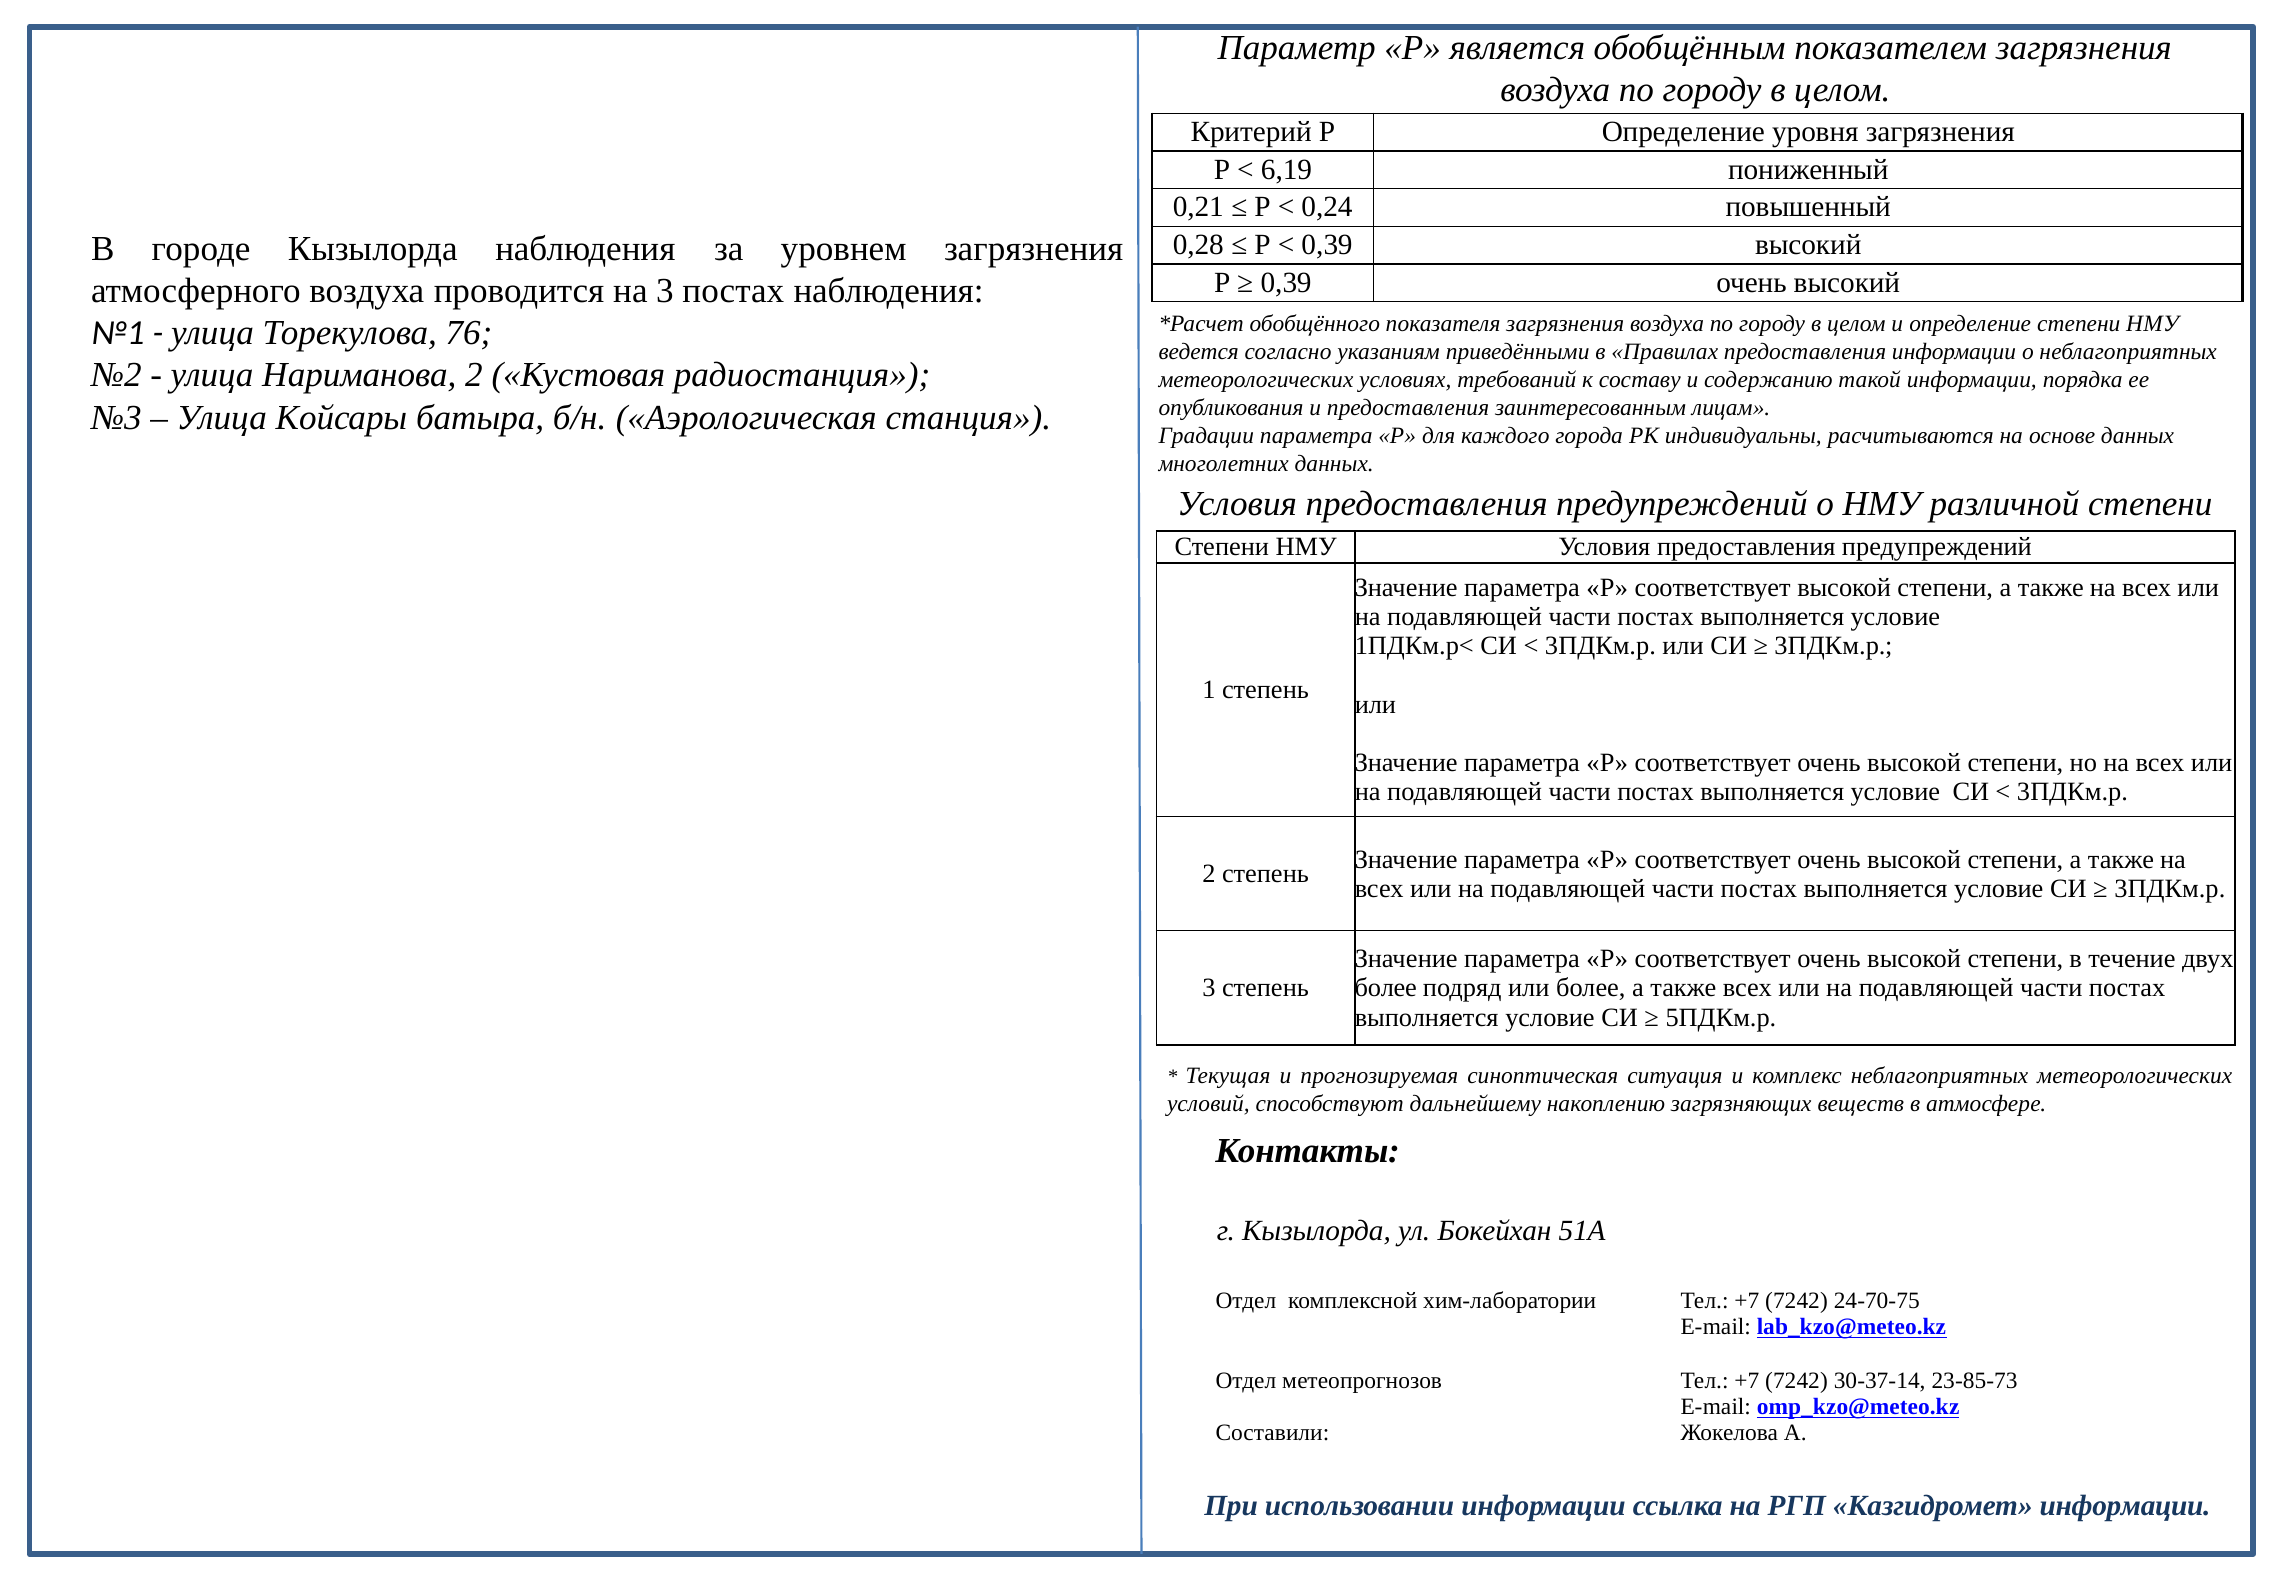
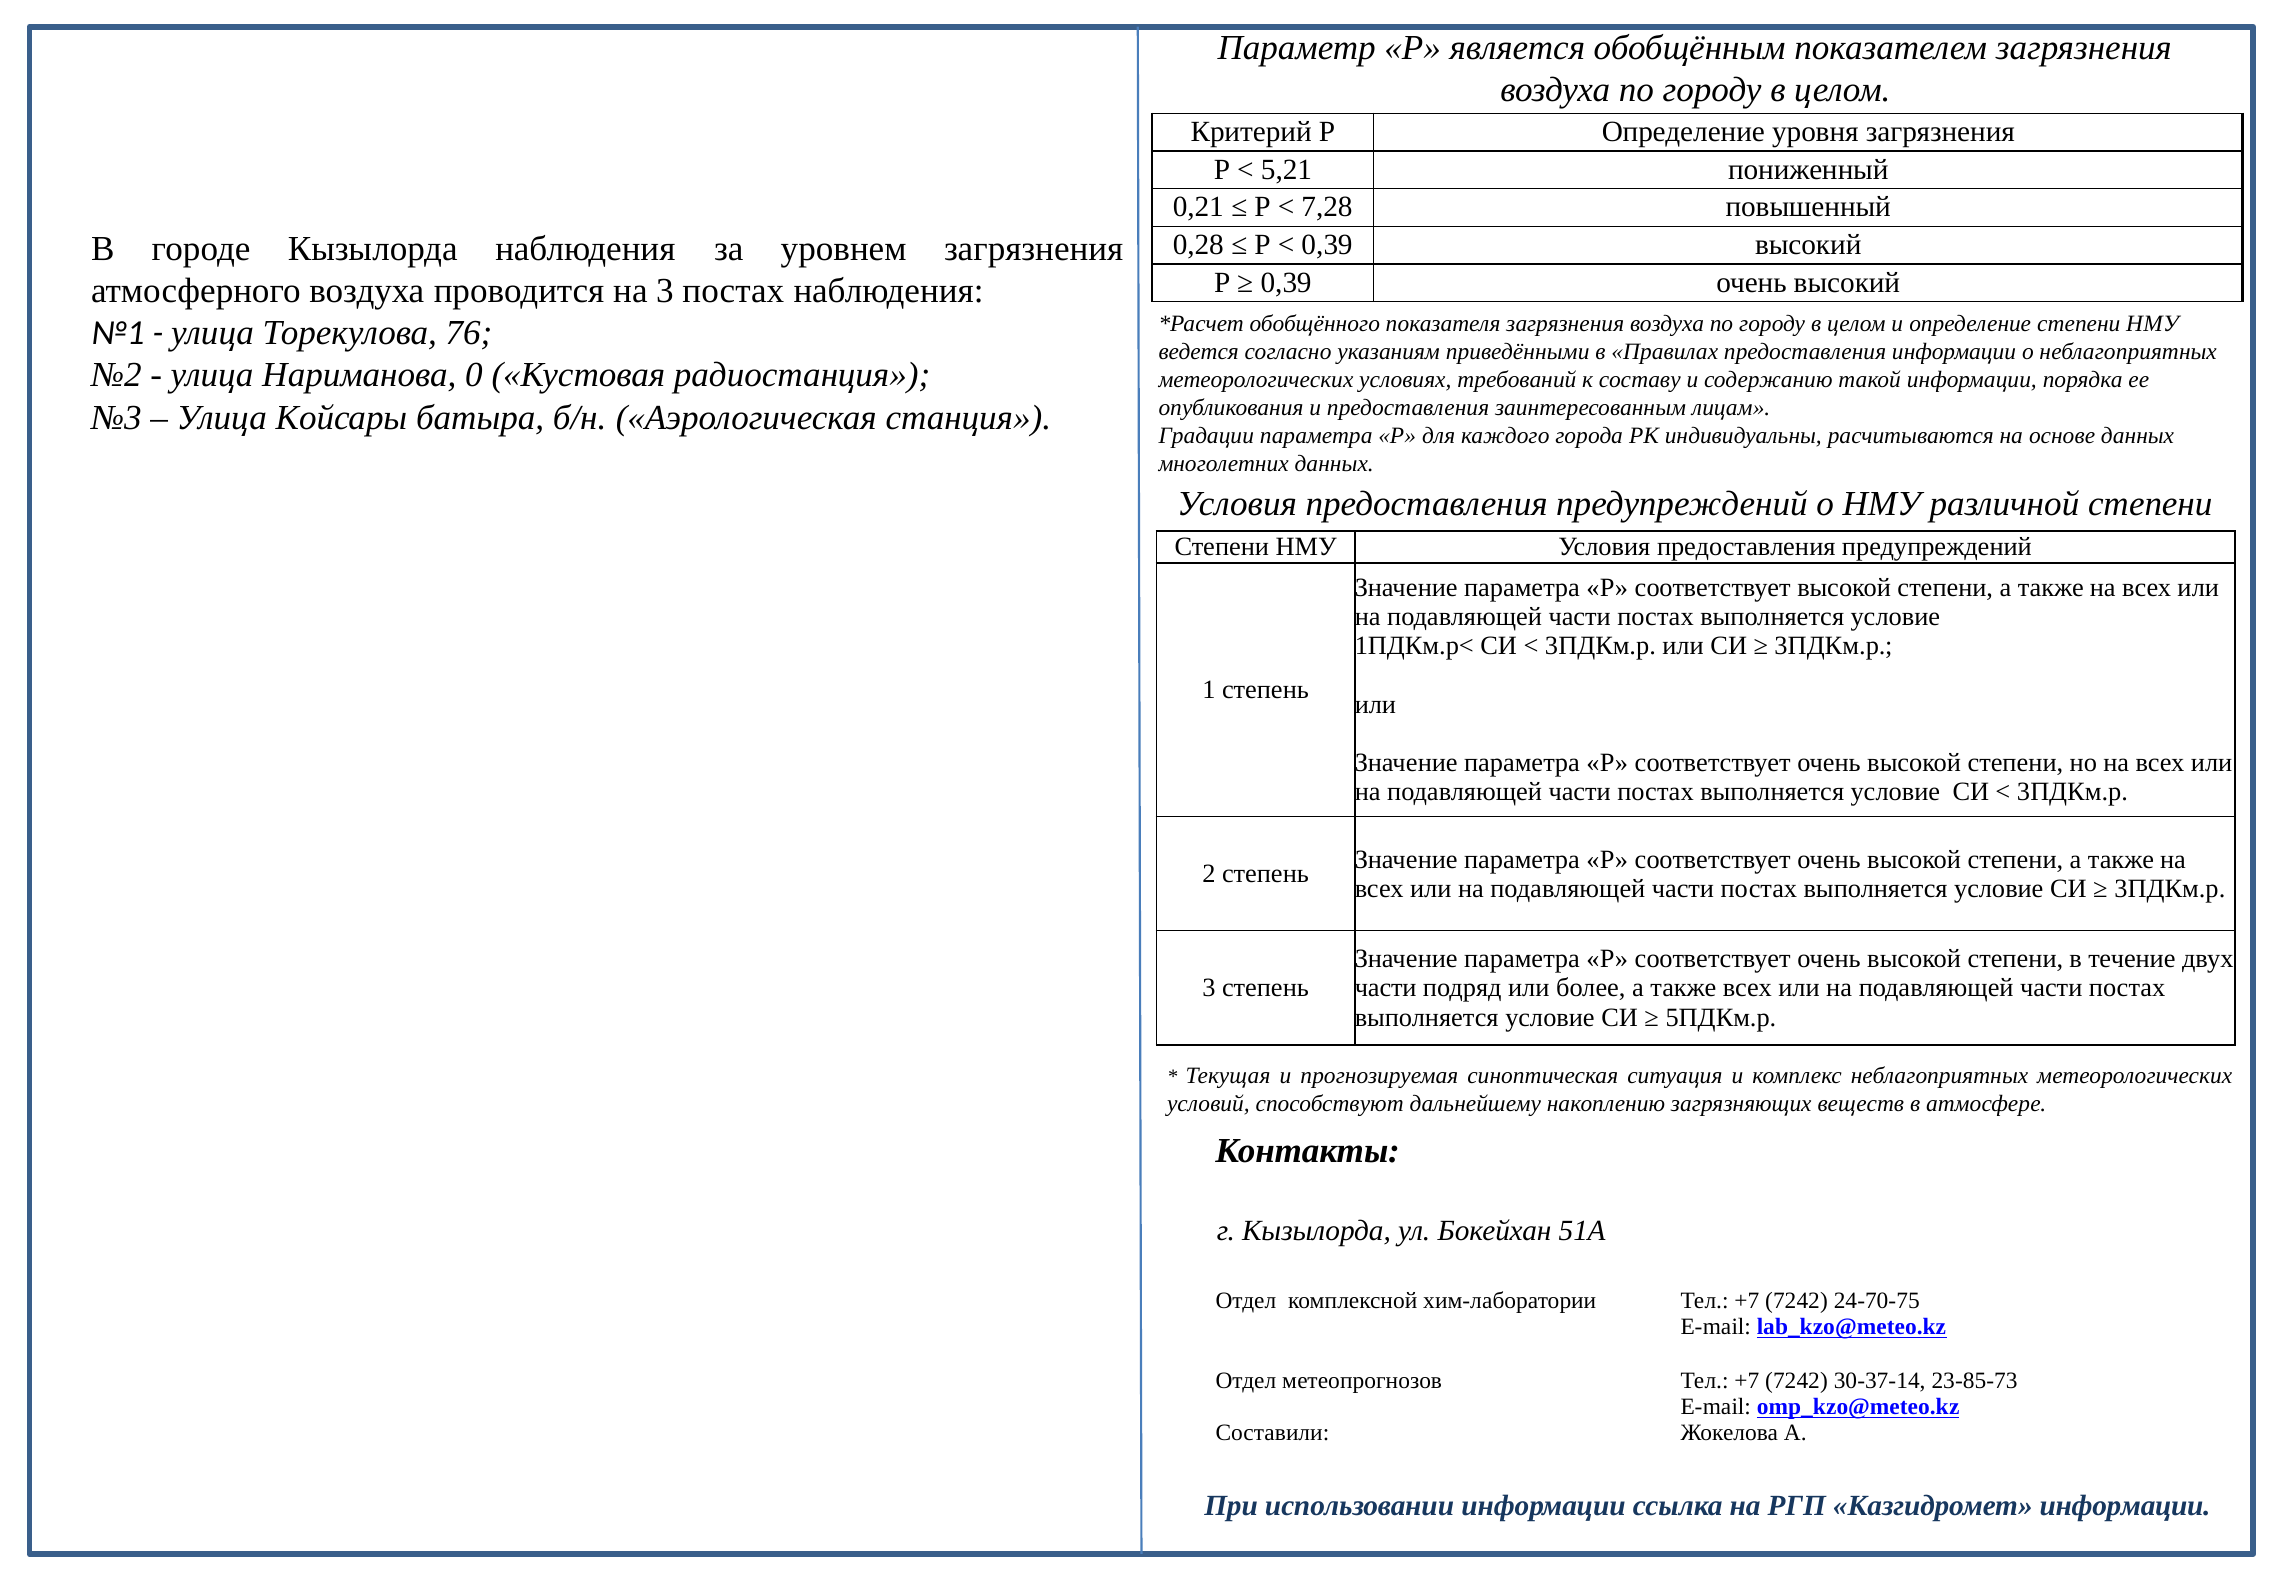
6,19: 6,19 -> 5,21 (1286, 170)
0,24: 0,24 -> 7,28 (1327, 207)
Нариманова 2: 2 -> 0 (474, 375)
более: более -> части (1386, 988)
